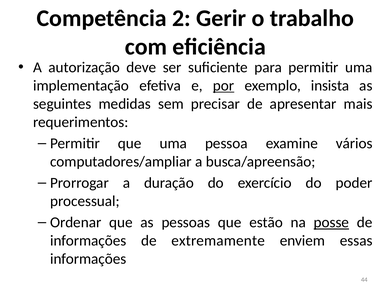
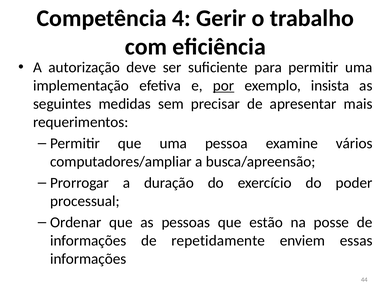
2: 2 -> 4 (181, 18)
posse underline: present -> none (331, 223)
extremamente: extremamente -> repetidamente (218, 241)
